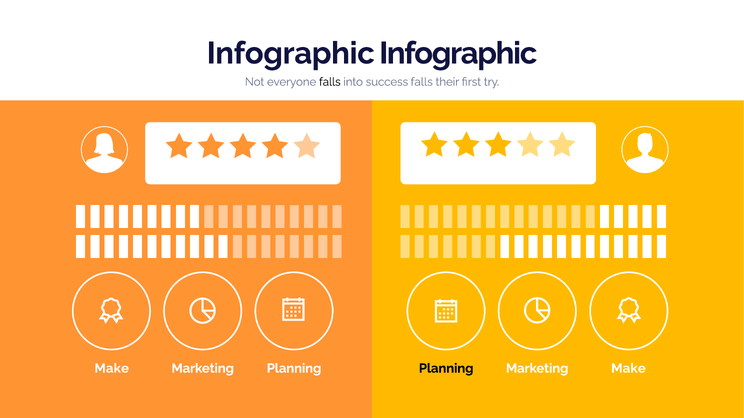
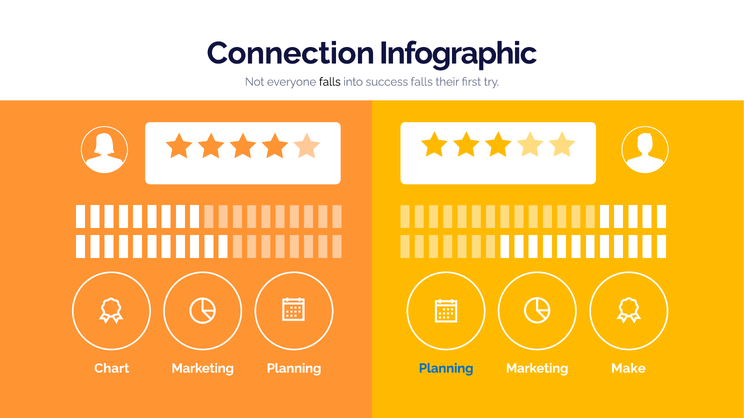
Infographic: Infographic -> Connection (291, 53)
Make: Make -> Chart (112, 369)
Planning colour: black -> blue (446, 369)
